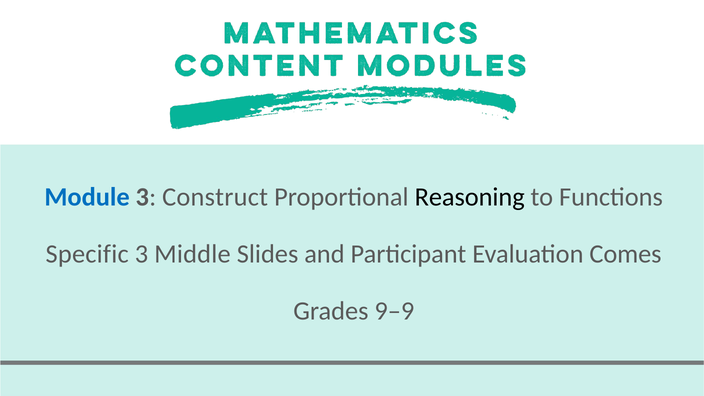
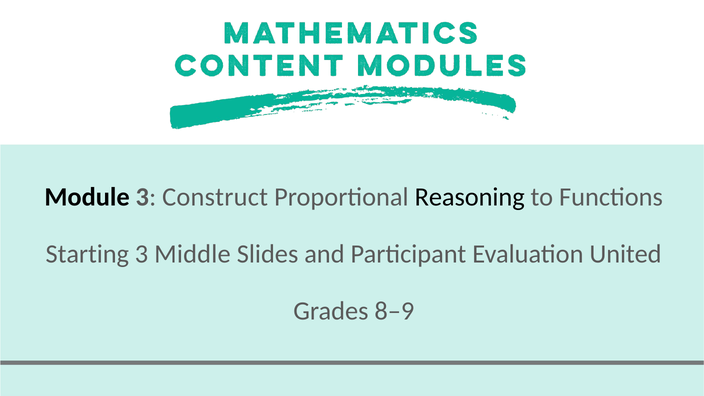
Module colour: blue -> black (87, 197)
Specific: Specific -> Starting (87, 254)
Comes: Comes -> United (626, 254)
9–9: 9–9 -> 8–9 (394, 311)
